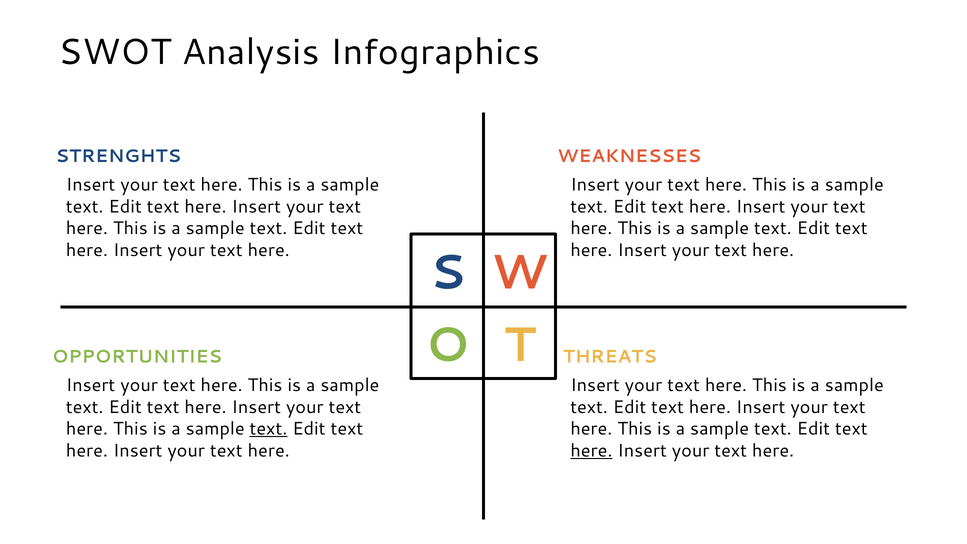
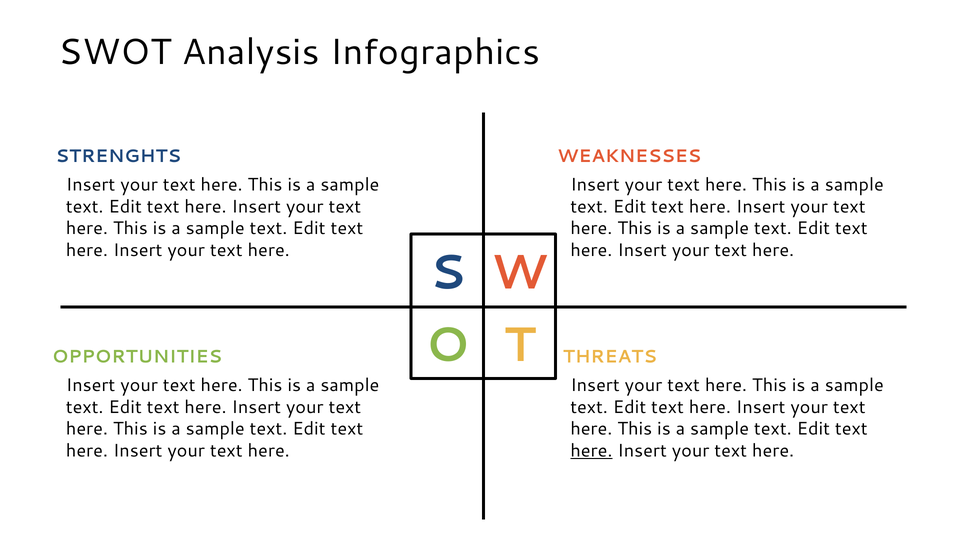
text underline: present -> none (268, 429)
